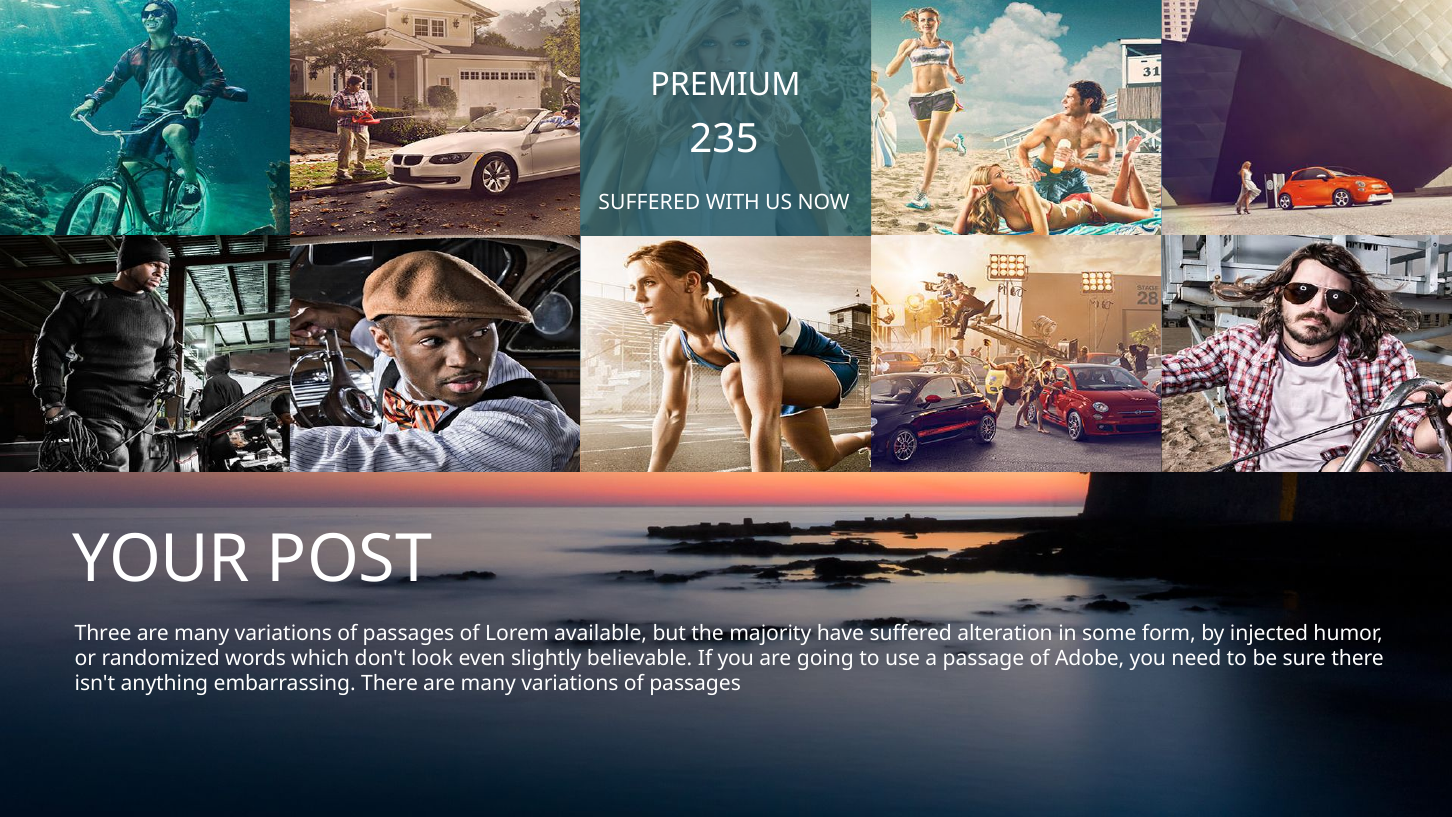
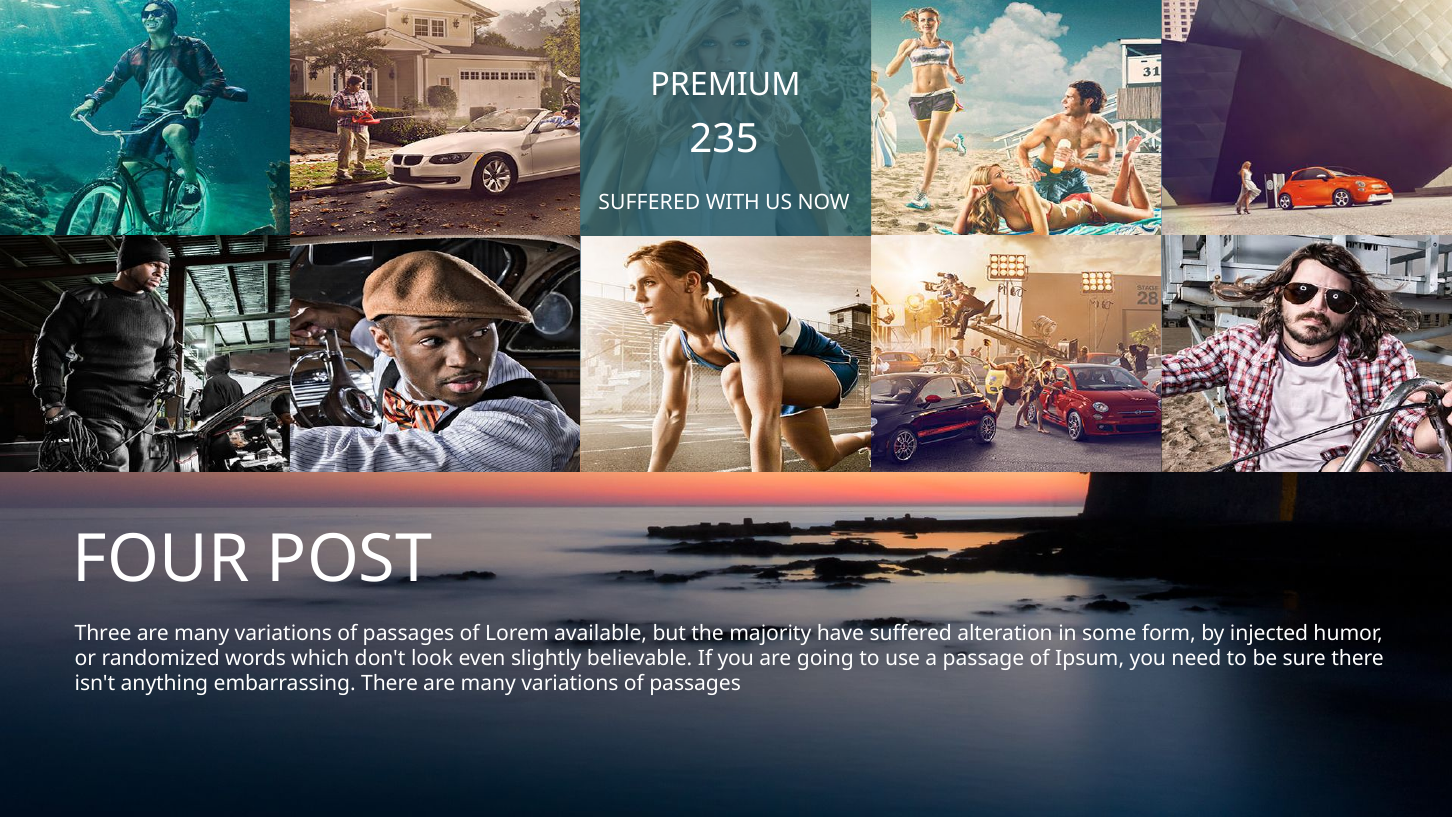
YOUR: YOUR -> FOUR (161, 559)
Adobe: Adobe -> Ipsum (1090, 658)
